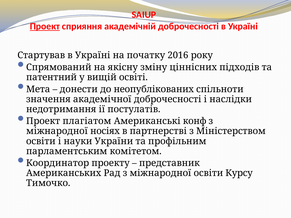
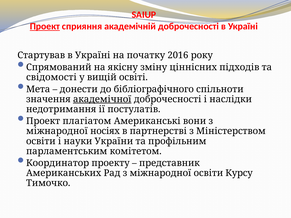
патентний: патентний -> свідомості (51, 77)
неопублікованих: неопублікованих -> бібліографічного (154, 89)
академічної underline: none -> present (102, 99)
конф: конф -> вони (195, 121)
